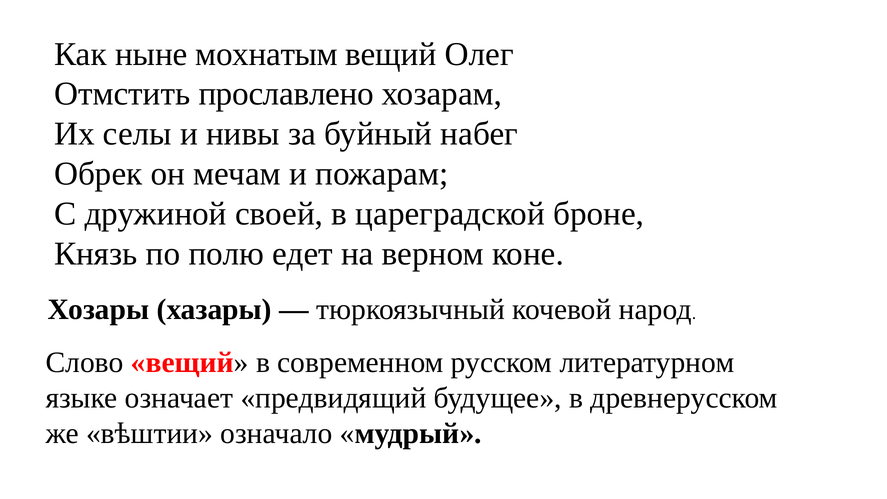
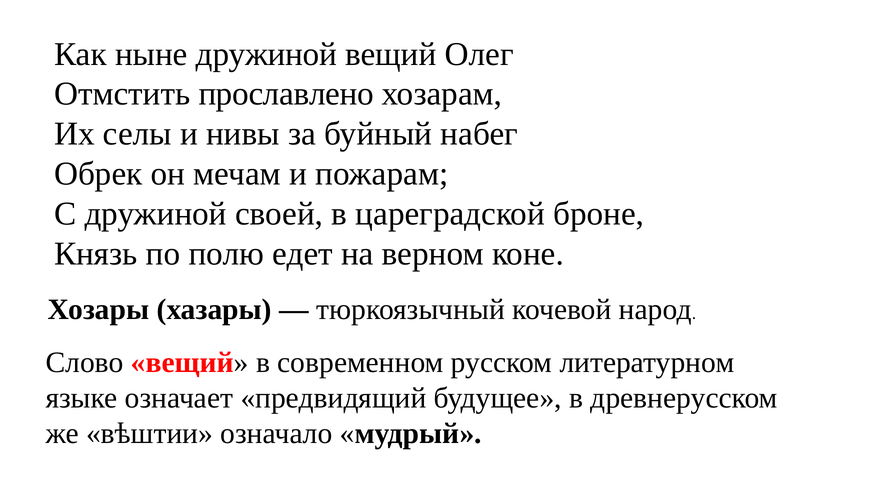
ныне мохнатым: мохнатым -> дружиной (267, 54)
